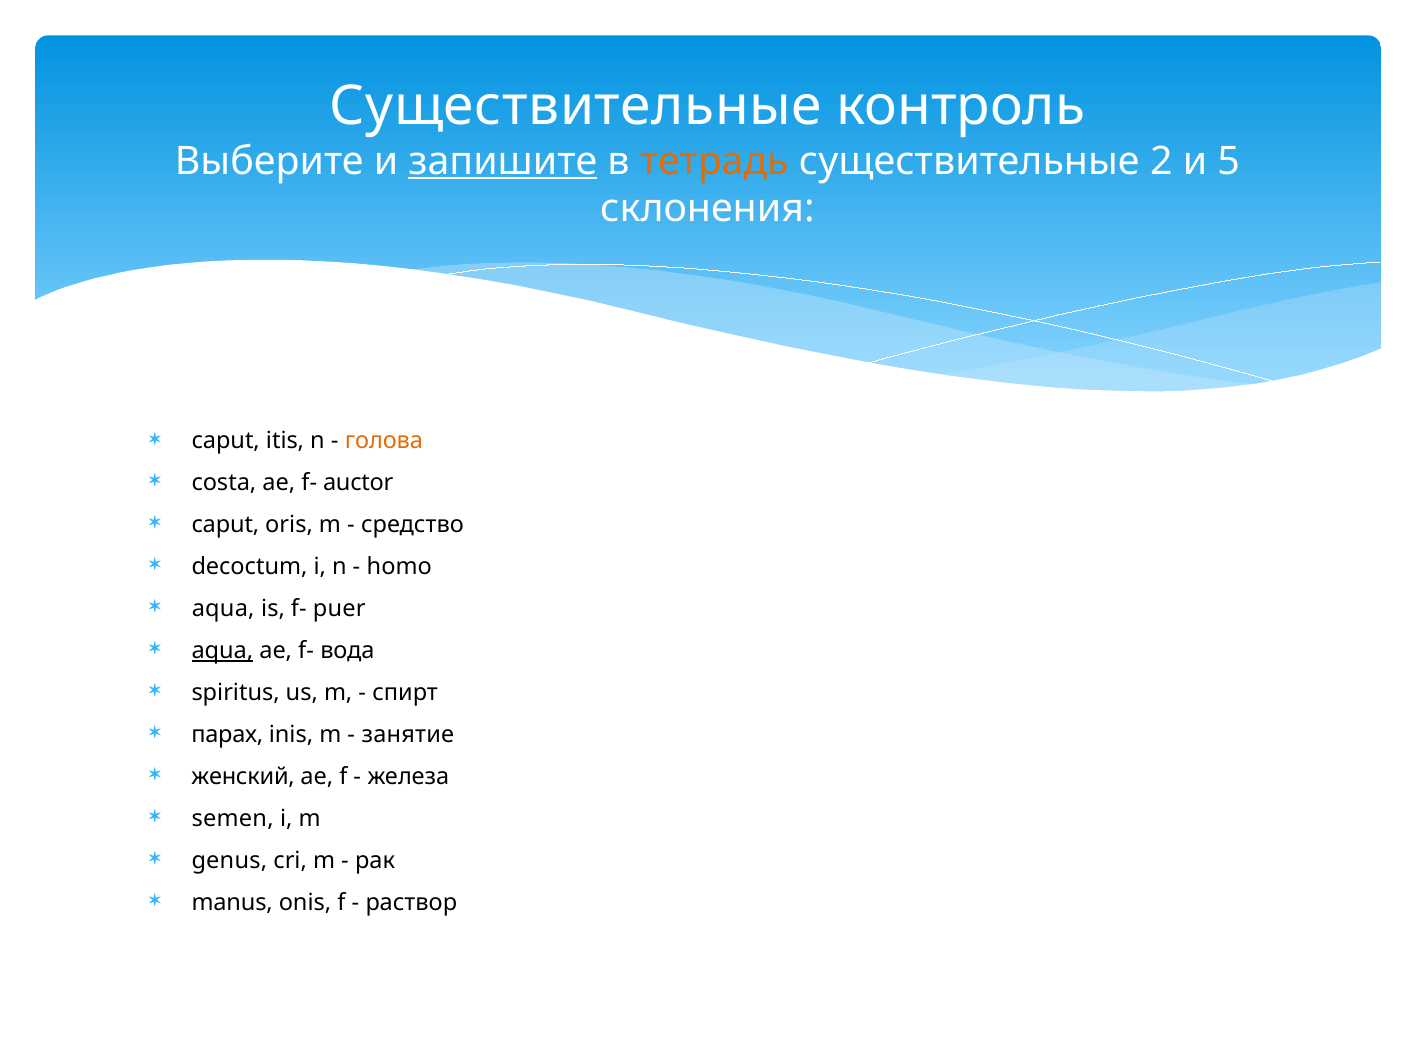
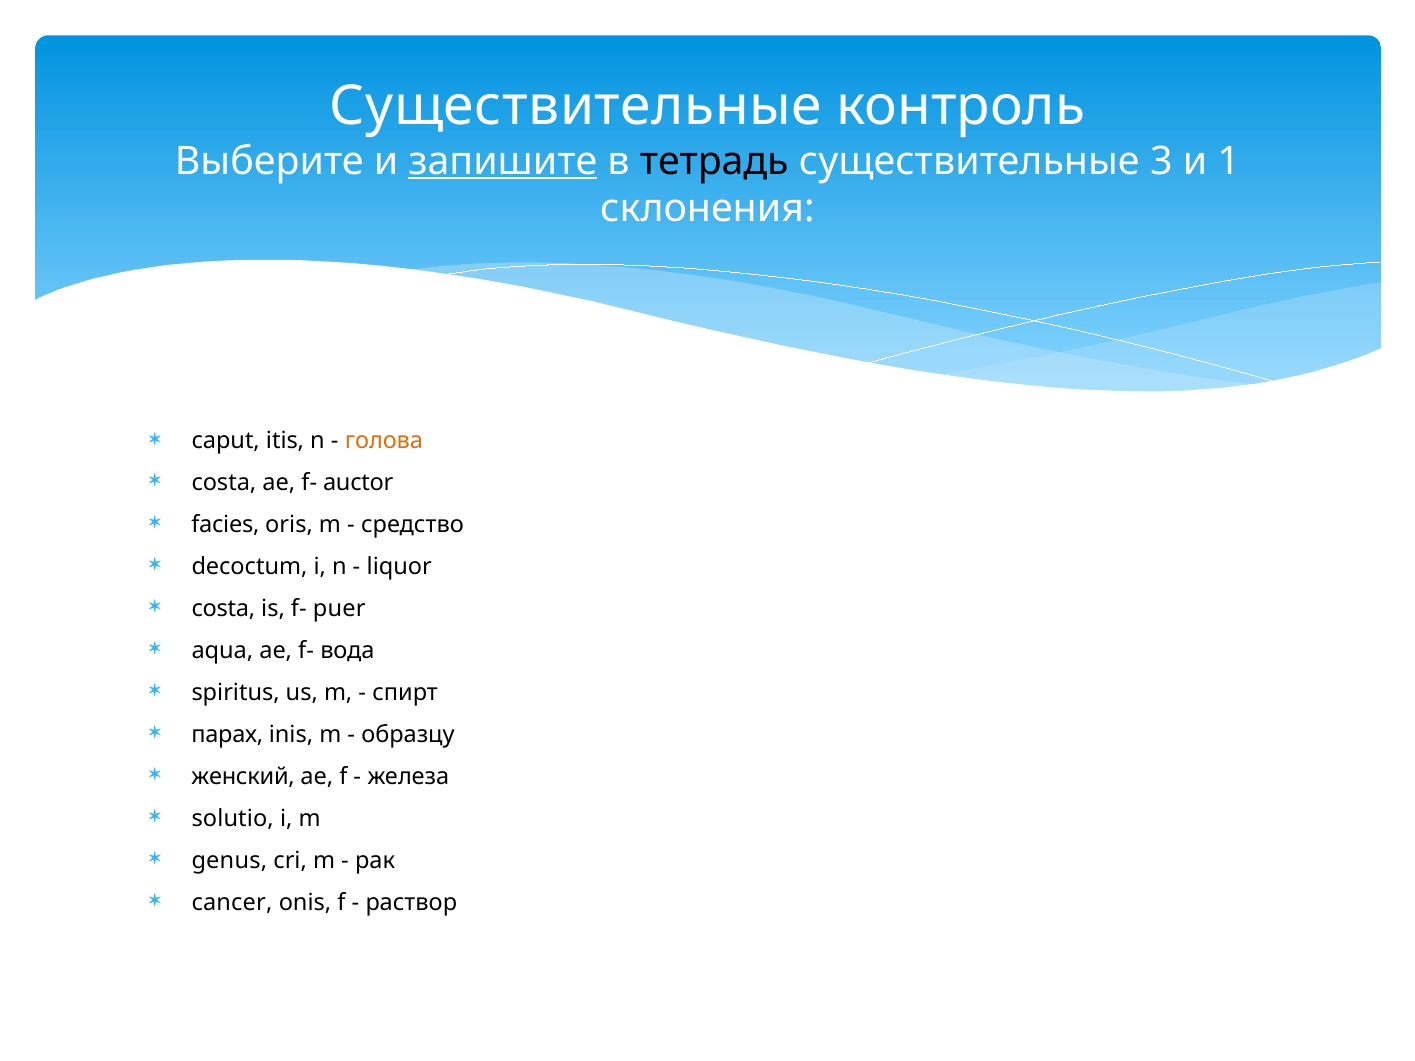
тетрадь colour: orange -> black (714, 161)
2: 2 -> 3 (1161, 161)
5: 5 -> 1 (1229, 161)
caput: caput -> facies (225, 525)
homo: homo -> liquor (399, 567)
aqua: aqua -> costa (223, 609)
aqua underline: present -> none (222, 651)
занятие: занятие -> образцу (408, 735)
semen: semen -> solutio (233, 819)
manus: manus -> cancer (232, 903)
